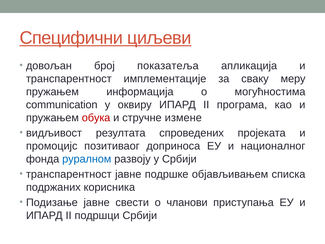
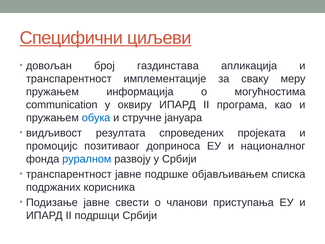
показатеља: показатеља -> газдинстава (168, 66)
обука colour: red -> blue (96, 118)
измене: измене -> јануара (183, 118)
